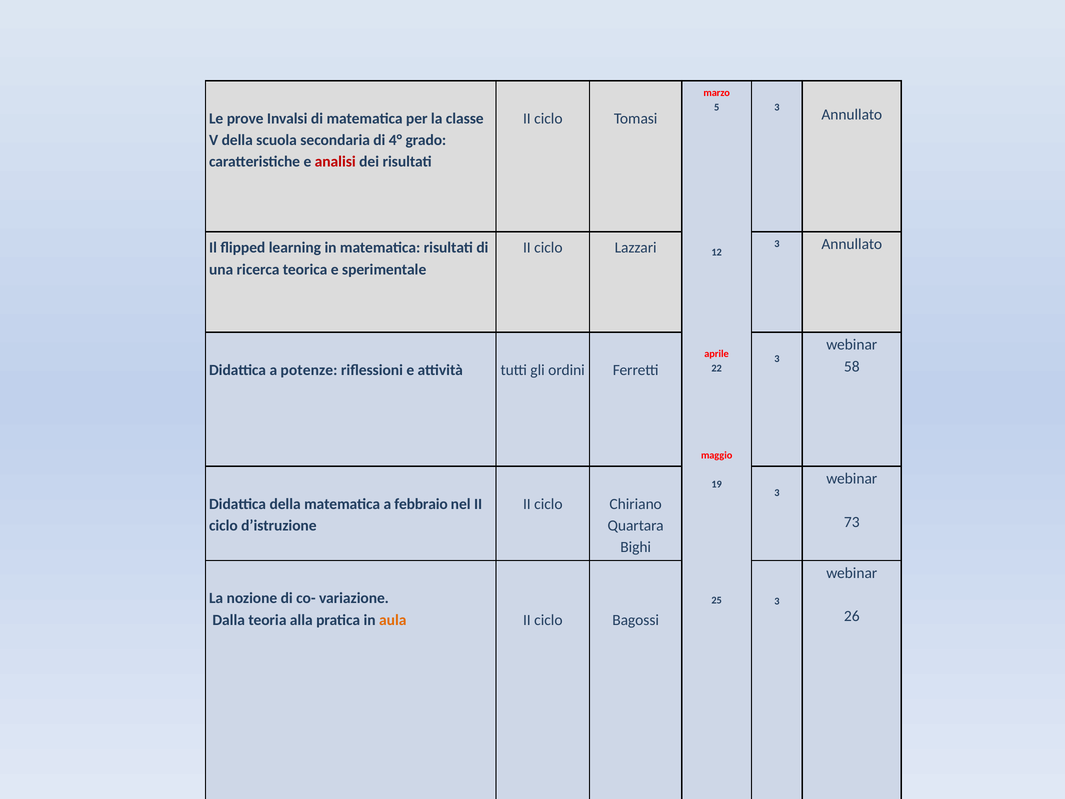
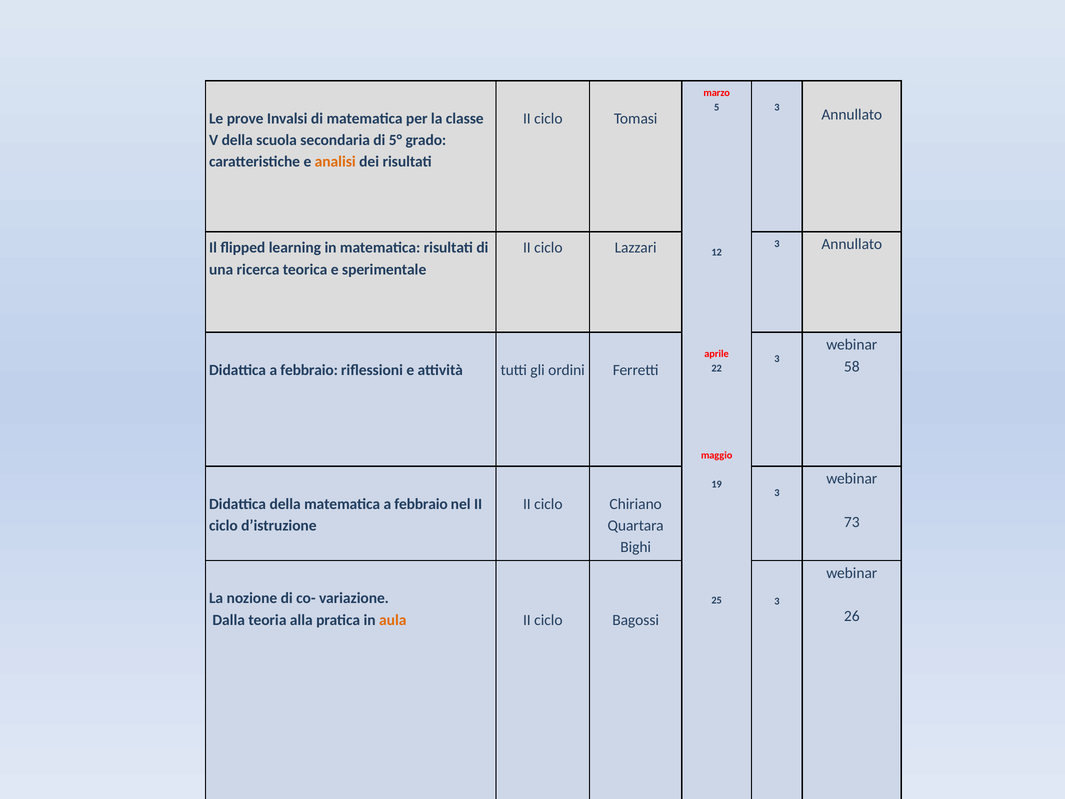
4°: 4° -> 5° (395, 140)
analisi colour: red -> orange (335, 162)
Didattica a potenze: potenze -> febbraio (309, 370)
